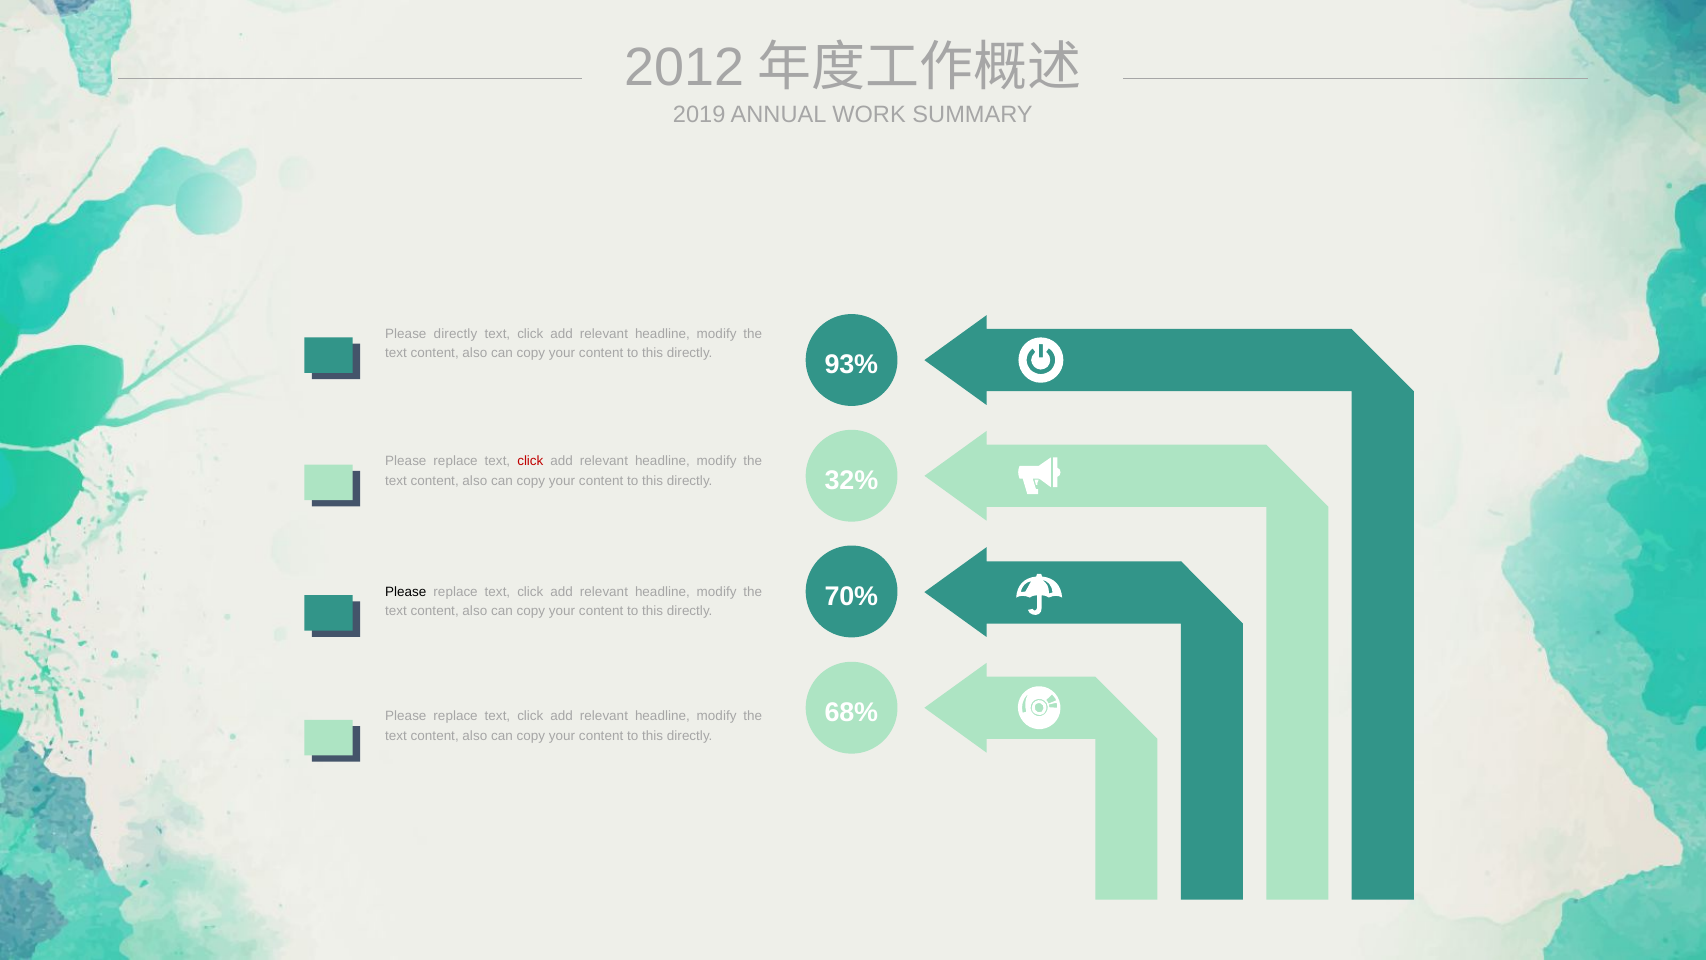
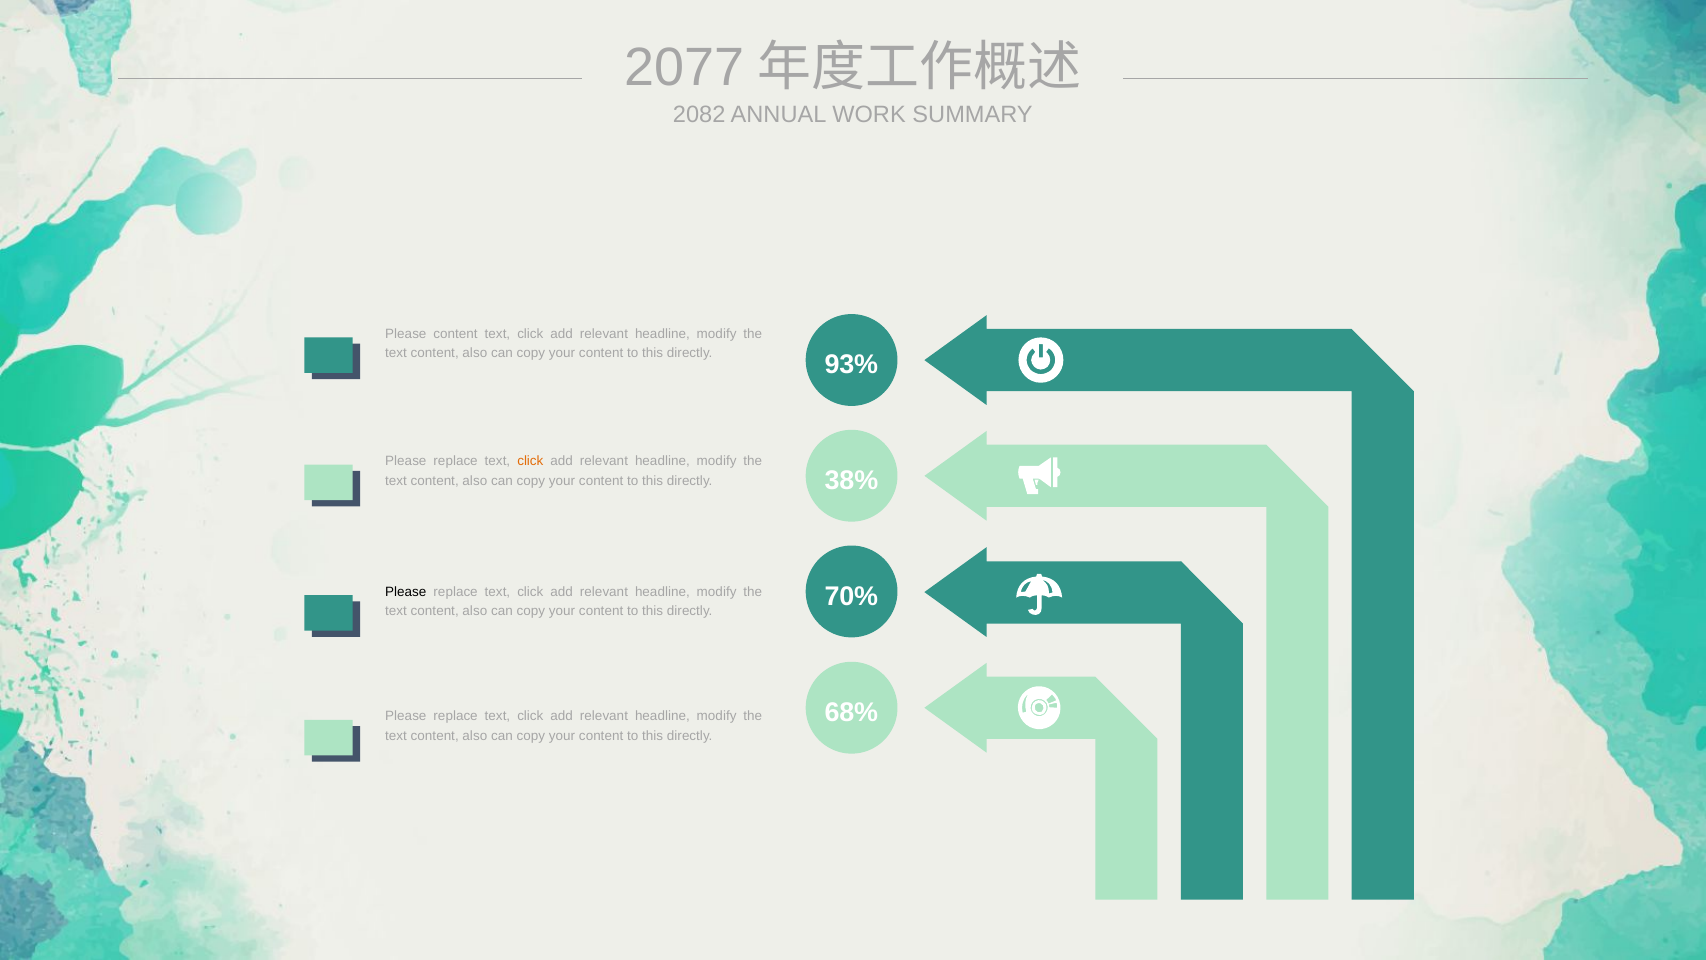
2012: 2012 -> 2077 (685, 67)
2019: 2019 -> 2082 (699, 114)
Please directly: directly -> content (456, 334)
click colour: red -> orange (530, 461)
32%: 32% -> 38% (851, 480)
